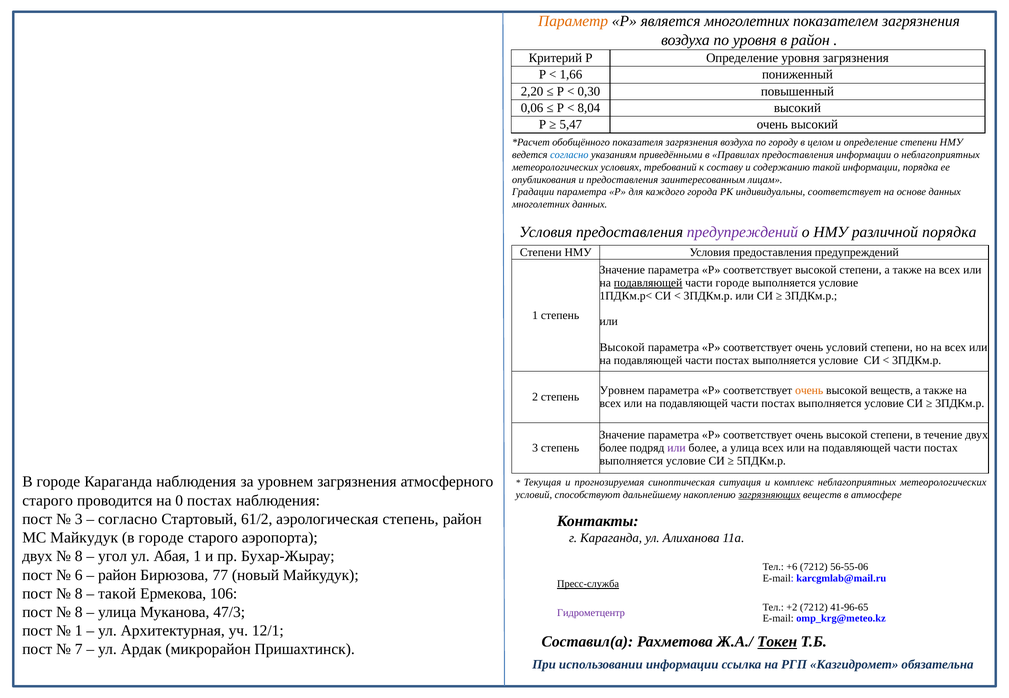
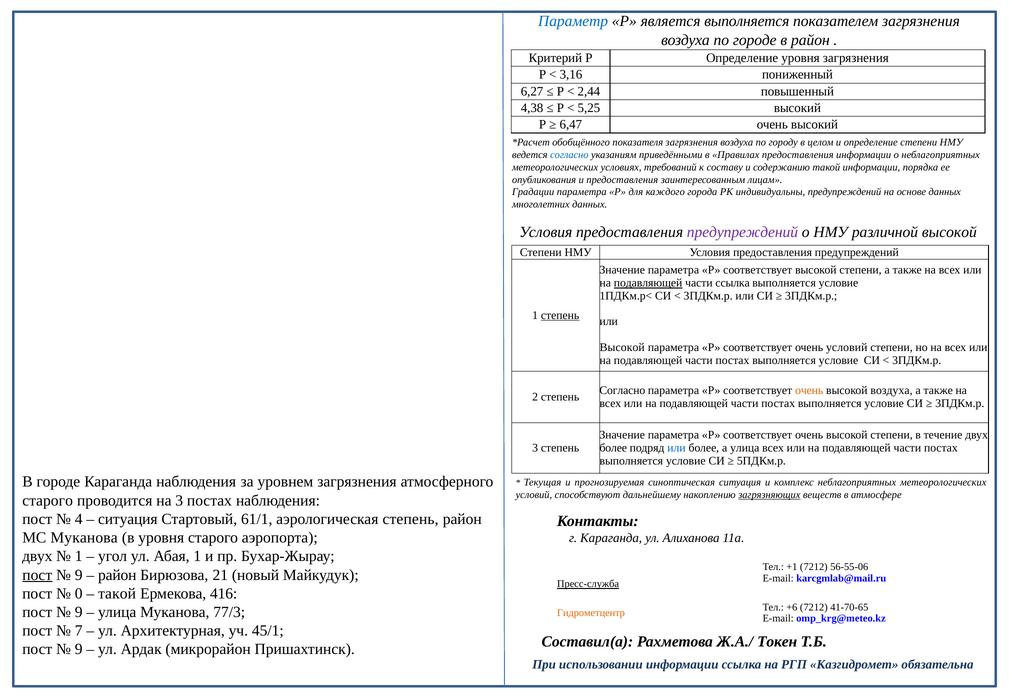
Параметр colour: orange -> blue (573, 21)
является многолетних: многолетних -> выполняется (747, 21)
по уровня: уровня -> городе (755, 40)
1,66: 1,66 -> 3,16 (571, 75)
2,20: 2,20 -> 6,27 (532, 91)
0,30: 0,30 -> 2,44 (589, 91)
0,06: 0,06 -> 4,38 (532, 108)
8,04: 8,04 -> 5,25 (589, 108)
5,47: 5,47 -> 6,47 (571, 125)
индивидуальны соответствует: соответствует -> предупреждений (845, 192)
различной порядка: порядка -> высокой (949, 232)
части городе: городе -> ссылка (733, 283)
степень underline: none -> present (560, 315)
Уровнем: Уровнем -> Согласно (622, 391)
высокой веществ: веществ -> воздуха (892, 391)
или colour: purple -> blue (676, 448)
на 0: 0 -> 3 (179, 501)
3: 3 -> 4 (79, 519)
согласно: согласно -> ситуация (128, 519)
61/2: 61/2 -> 61/1 (257, 519)
МС Майкудук: Майкудук -> Муканова (84, 538)
городе: городе -> уровня (161, 538)
8: 8 -> 1 (79, 557)
+6: +6 -> +1 (792, 567)
пост underline: none -> present (37, 575)
6: 6 -> 9 (79, 575)
77: 77 -> 21 (220, 575)
8: 8 -> 0 (79, 594)
106: 106 -> 416 (224, 594)
+2: +2 -> +6 (792, 608)
41-96-65: 41-96-65 -> 41-70-65 (849, 608)
8: 8 -> 9 (79, 613)
47/3: 47/3 -> 77/3 (229, 613)
Гидрометцентр colour: purple -> orange (591, 613)
1: 1 -> 7 (79, 631)
12/1: 12/1 -> 45/1 (268, 631)
Токен underline: present -> none (777, 642)
7: 7 -> 9 (79, 650)
